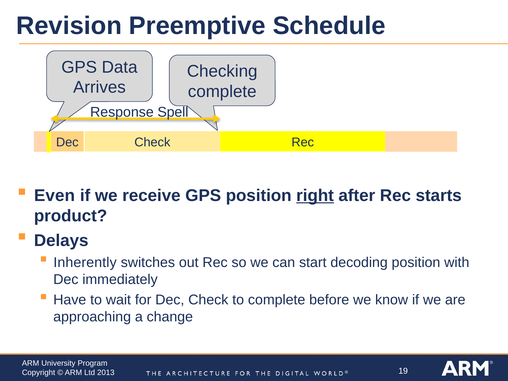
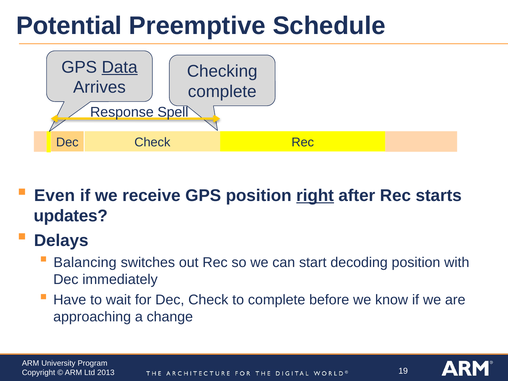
Revision: Revision -> Potential (69, 26)
Data underline: none -> present (120, 67)
product: product -> updates (71, 216)
Inherently: Inherently -> Balancing (85, 262)
